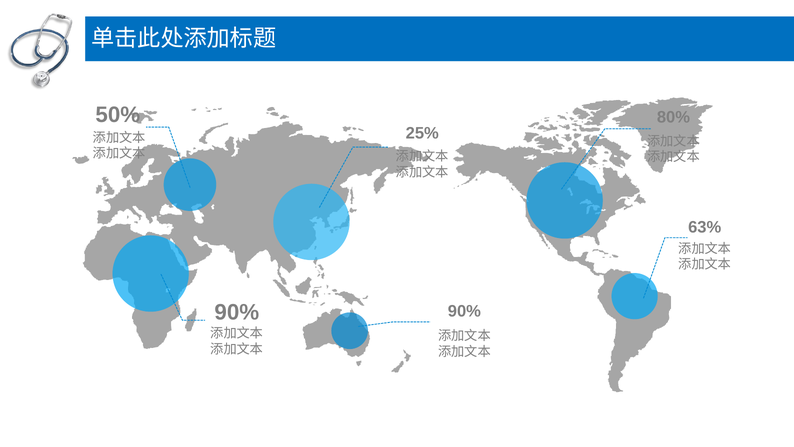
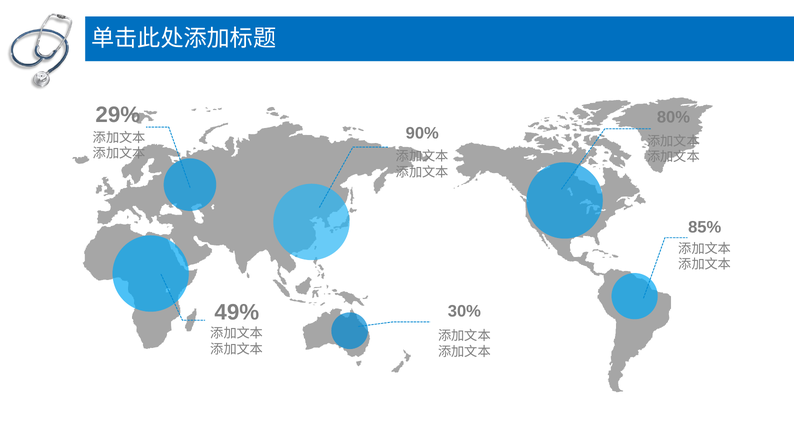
50%: 50% -> 29% (118, 115)
25%: 25% -> 90% (422, 133)
63%: 63% -> 85% (705, 227)
90%: 90% -> 49% (237, 312)
90%: 90% -> 30% (464, 311)
